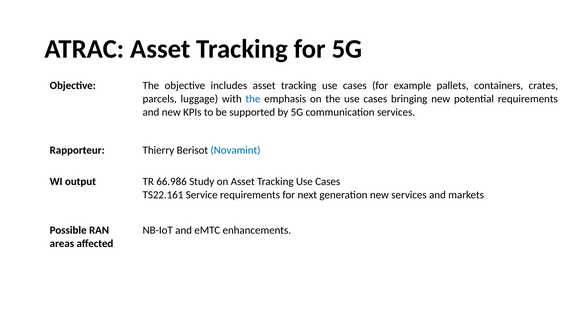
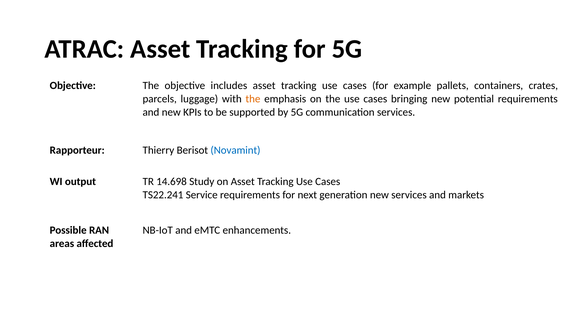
the colour: blue -> orange (253, 99)
66.986: 66.986 -> 14.698 (172, 181)
TS22.161: TS22.161 -> TS22.241 (163, 195)
